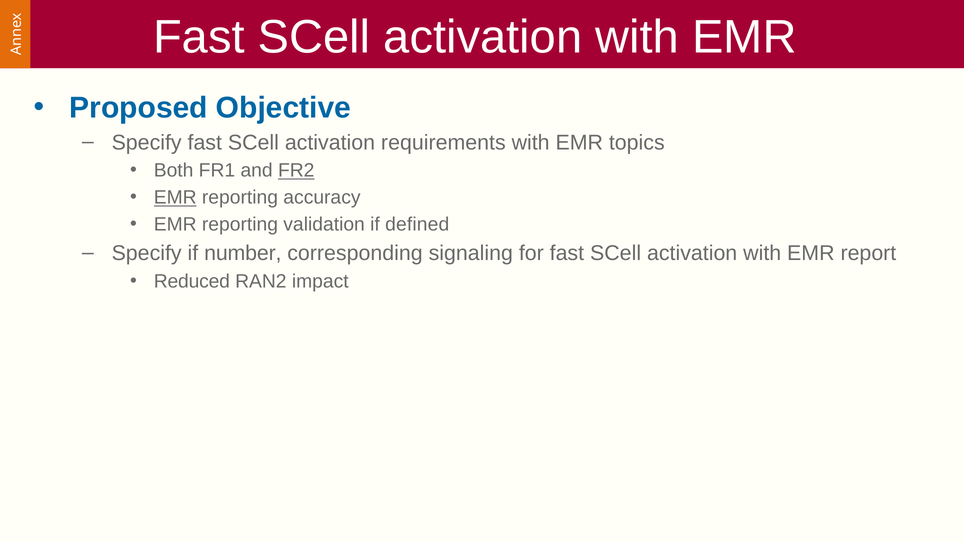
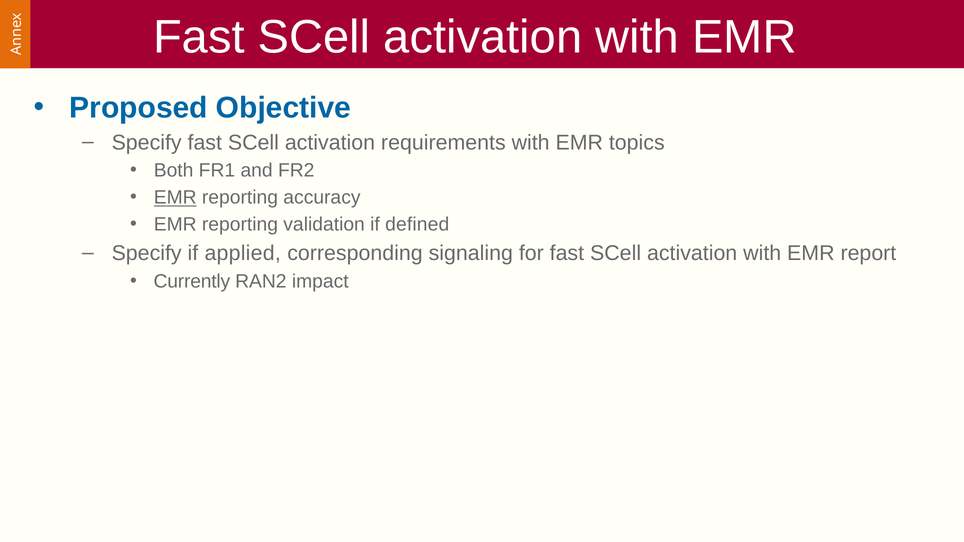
FR2 underline: present -> none (296, 171)
number: number -> applied (243, 254)
Reduced: Reduced -> Currently (192, 282)
